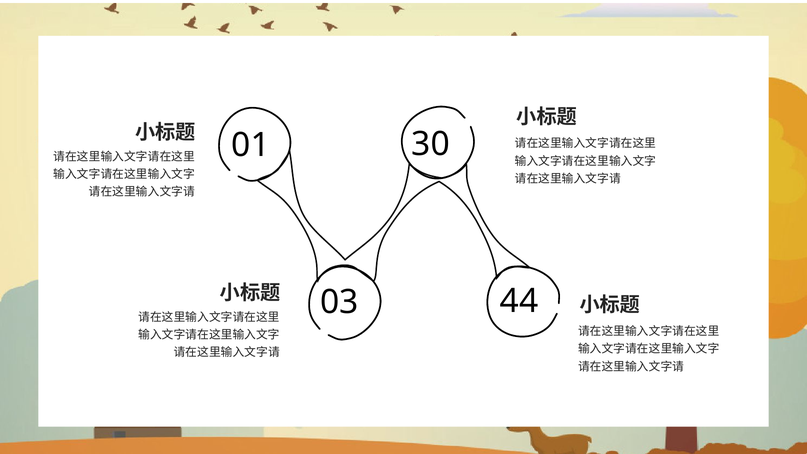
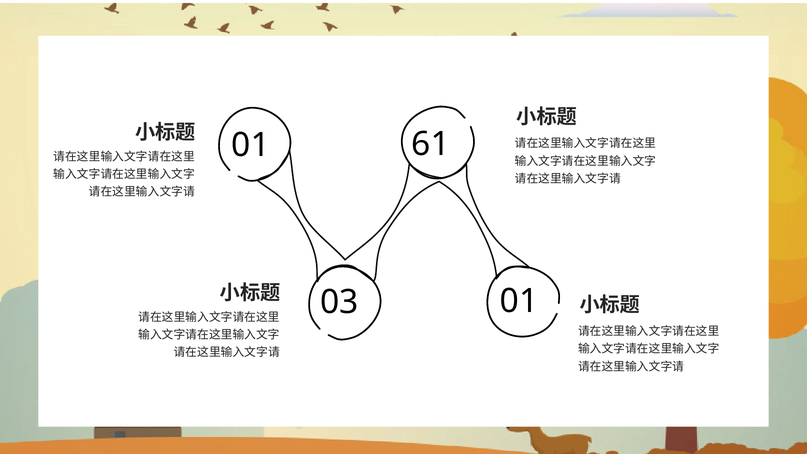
30: 30 -> 61 (431, 144)
03 44: 44 -> 01 (519, 301)
